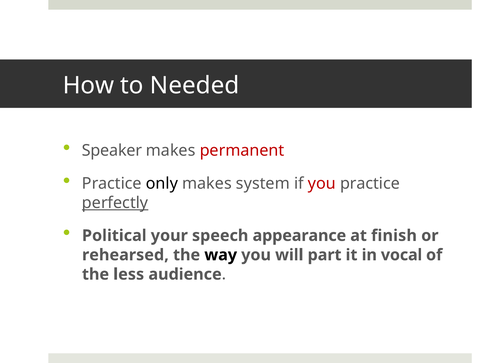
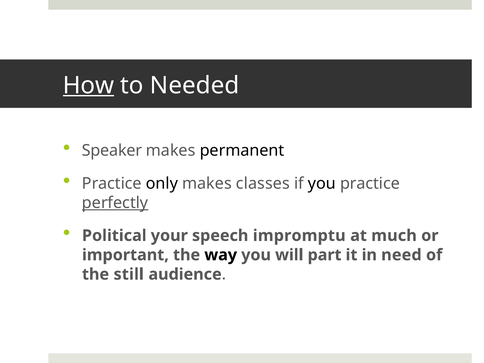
How underline: none -> present (89, 85)
permanent colour: red -> black (242, 151)
system: system -> classes (263, 183)
you colour: red -> black (322, 183)
appearance: appearance -> impromptu (299, 236)
finish: finish -> much (394, 236)
rehearsed: rehearsed -> important (125, 255)
vocal: vocal -> need (401, 255)
less: less -> still (129, 274)
